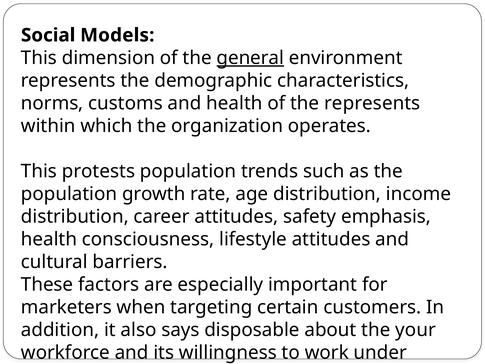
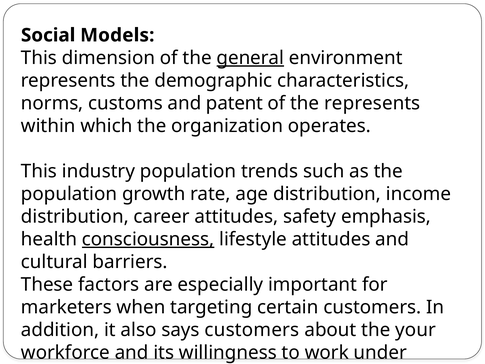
and health: health -> patent (235, 103)
protests: protests -> industry (98, 171)
consciousness underline: none -> present (148, 239)
says disposable: disposable -> customers (252, 330)
